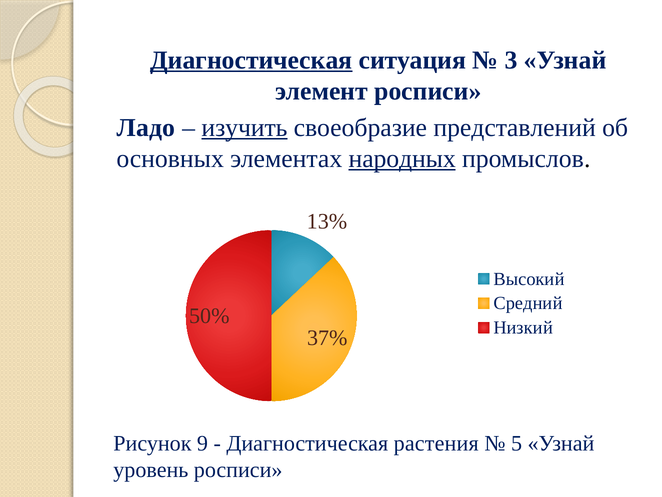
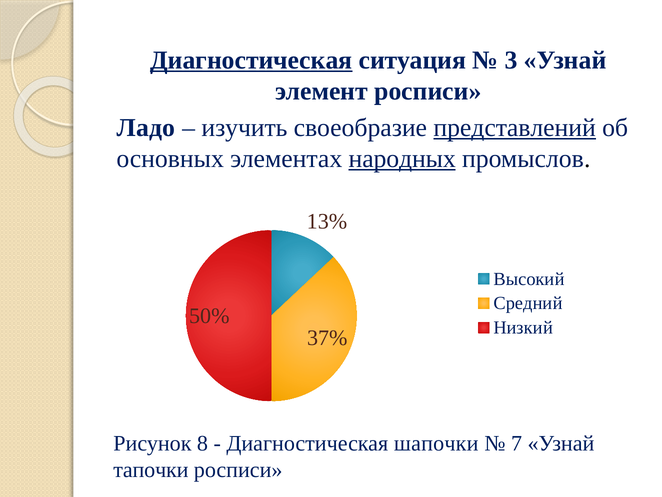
изучить underline: present -> none (244, 128)
представлений underline: none -> present (515, 128)
9: 9 -> 8 (203, 443)
растения: растения -> шапочки (436, 443)
5: 5 -> 7 (517, 443)
уровень: уровень -> тапочки (151, 469)
